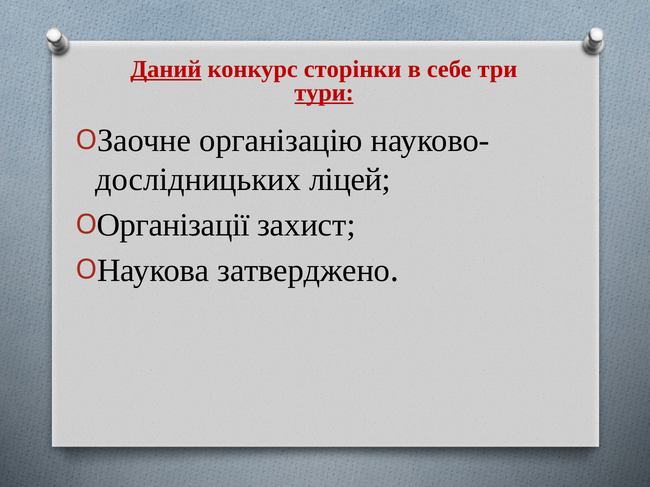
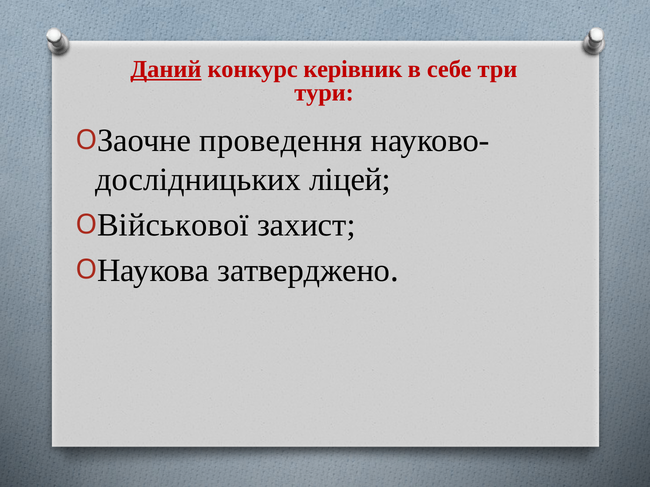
сторінки: сторінки -> керівник (353, 69)
тури underline: present -> none (324, 93)
організацію: організацію -> проведення (281, 141)
Організації: Організації -> Військової (173, 225)
